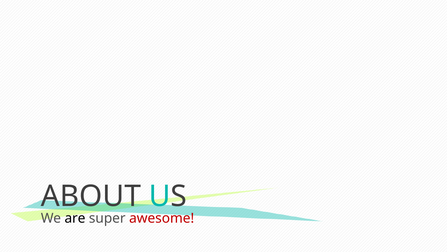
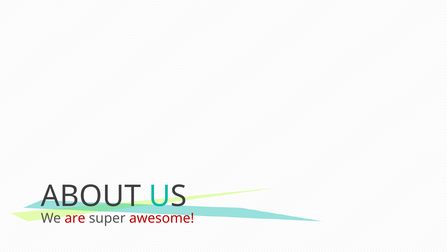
are colour: black -> red (75, 218)
